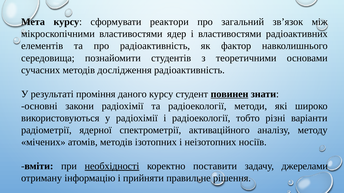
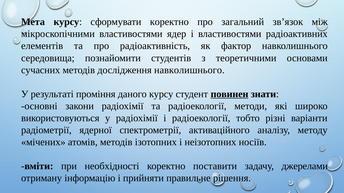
сформувати реактори: реактори -> коректно (169, 22)
дослідження радіоактивність: радіоактивність -> навколишнього (189, 70)
необхідності underline: present -> none (112, 167)
